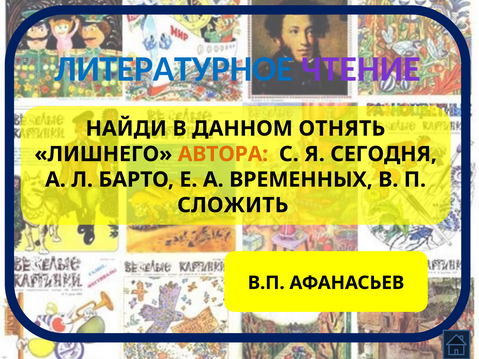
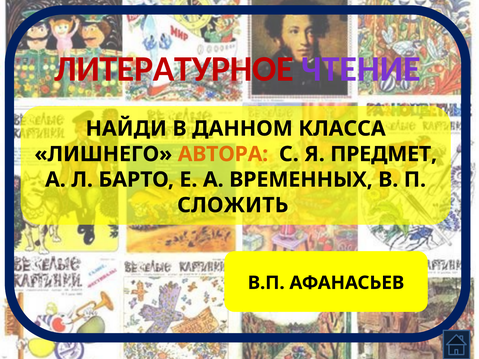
ЛИТЕРАТУРНОЕ colour: blue -> red (174, 69)
ОТНЯТЬ: ОТНЯТЬ -> КЛАССА (342, 129)
СЕГОДНЯ: СЕГОДНЯ -> ПРЕДМЕТ (384, 154)
